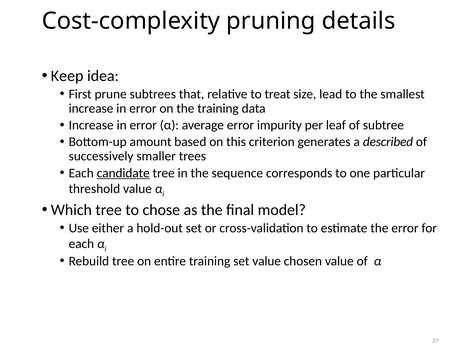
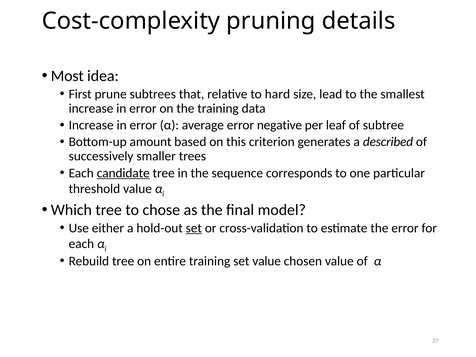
Keep: Keep -> Most (67, 76)
treat: treat -> hard (277, 94)
impurity: impurity -> negative (279, 125)
set underline: none -> present (194, 228)
